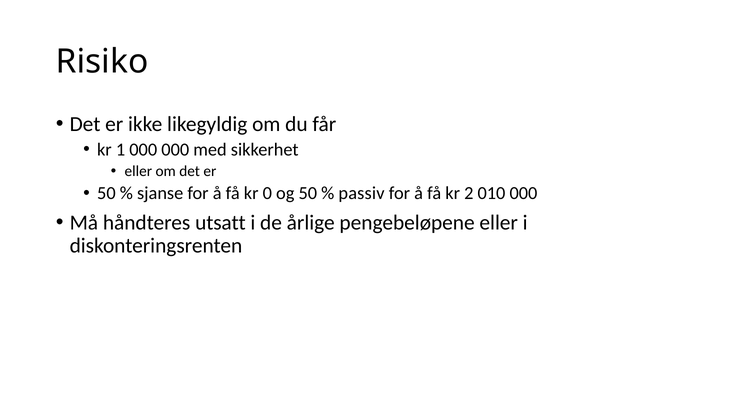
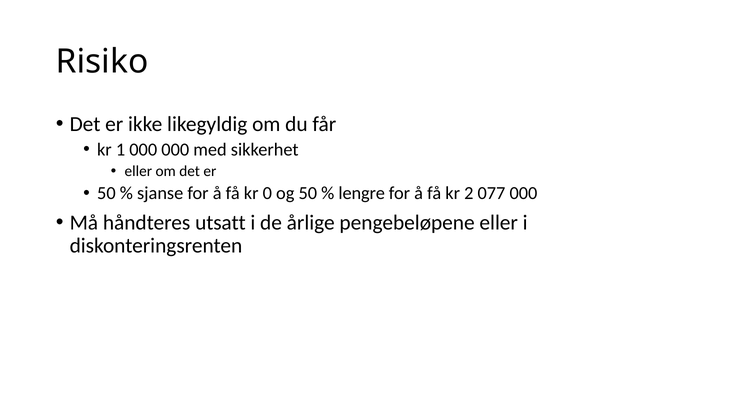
passiv: passiv -> lengre (362, 193)
010: 010 -> 077 (491, 193)
